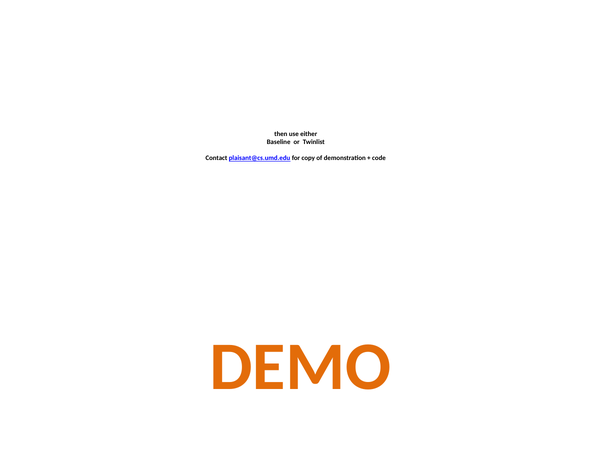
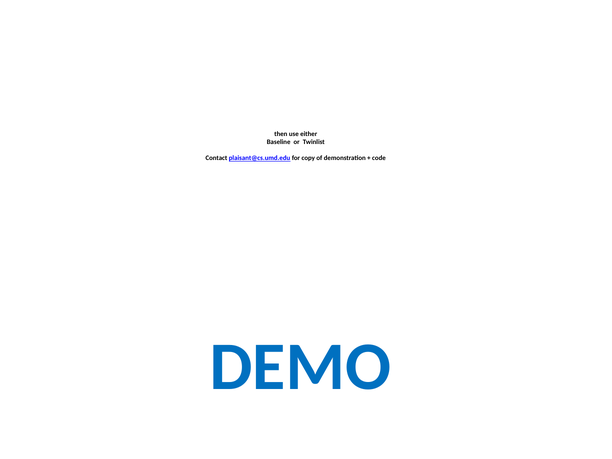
DEMO colour: orange -> blue (300, 367)
